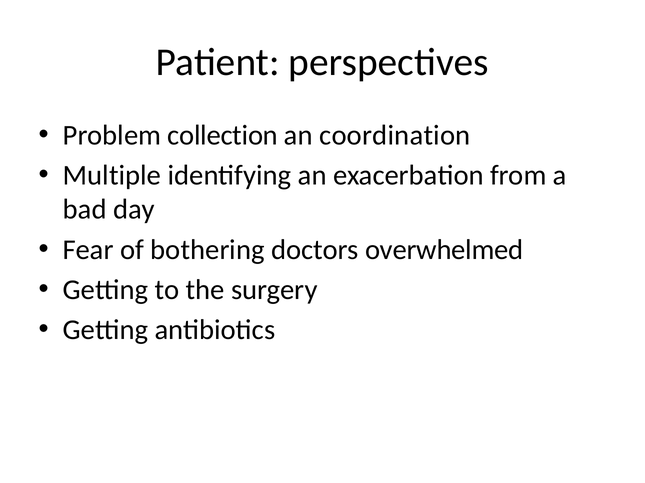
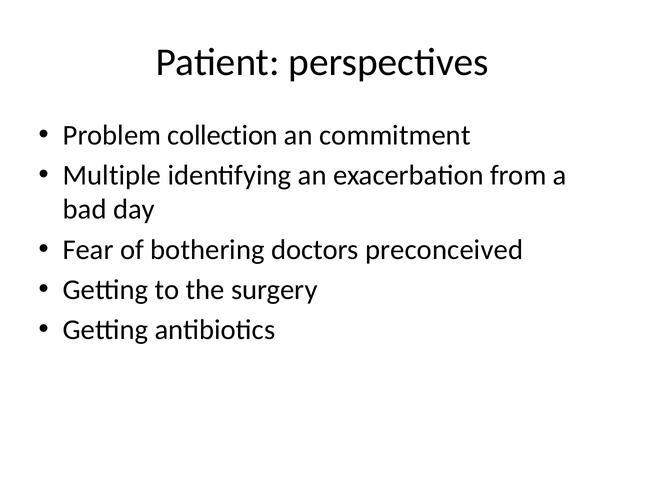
coordination: coordination -> commitment (395, 135)
overwhelmed: overwhelmed -> preconceived (444, 250)
